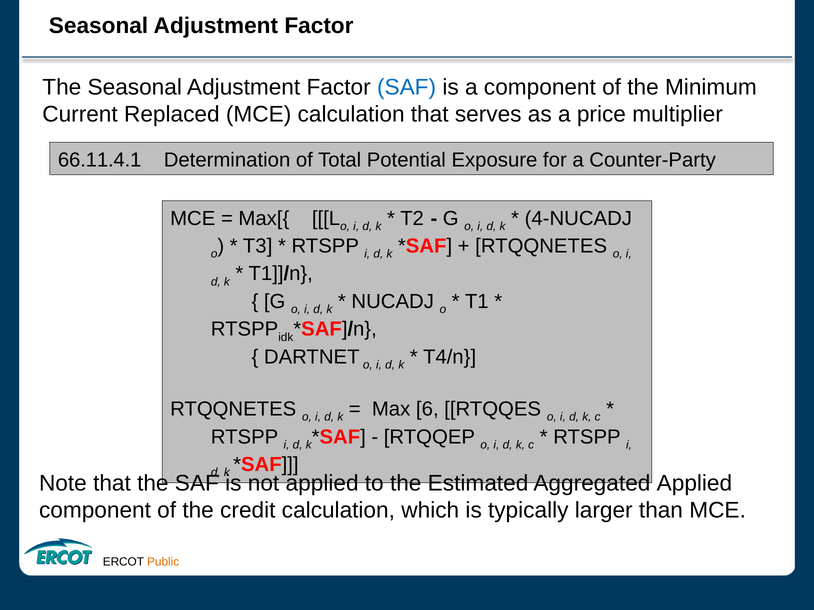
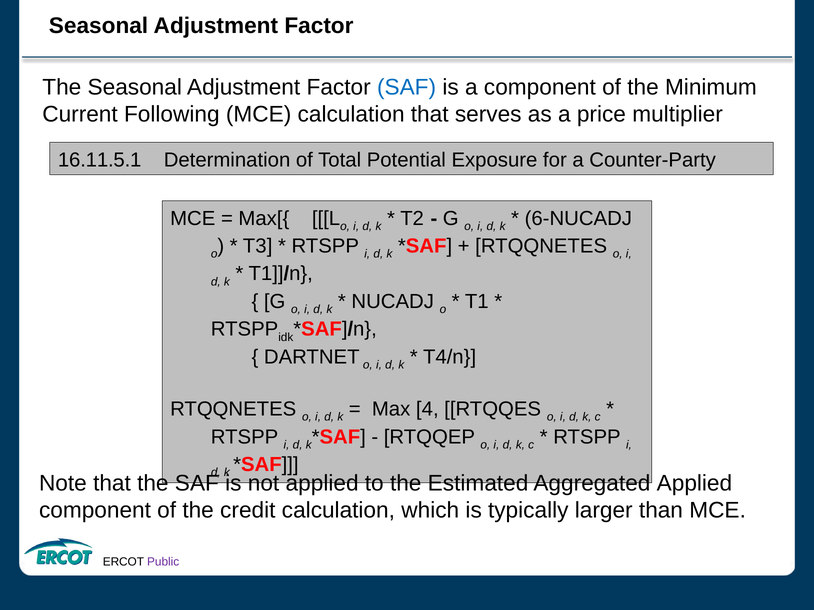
Replaced: Replaced -> Following (172, 114)
66.11.4.1: 66.11.4.1 -> 16.11.5.1 (100, 160)
4-NUCADJ: 4-NUCADJ -> 6-NUCADJ (578, 218)
6: 6 -> 4 (427, 409)
Public colour: orange -> purple (163, 562)
